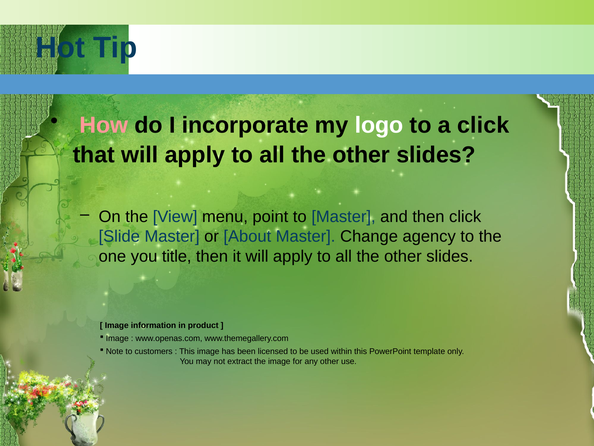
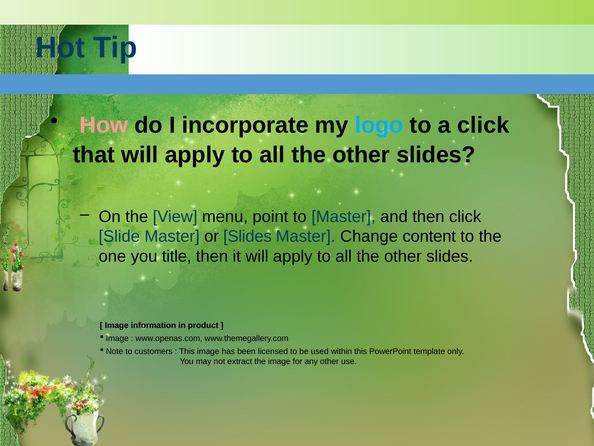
logo colour: white -> light blue (379, 125)
or About: About -> Slides (247, 236)
agency: agency -> content (429, 236)
